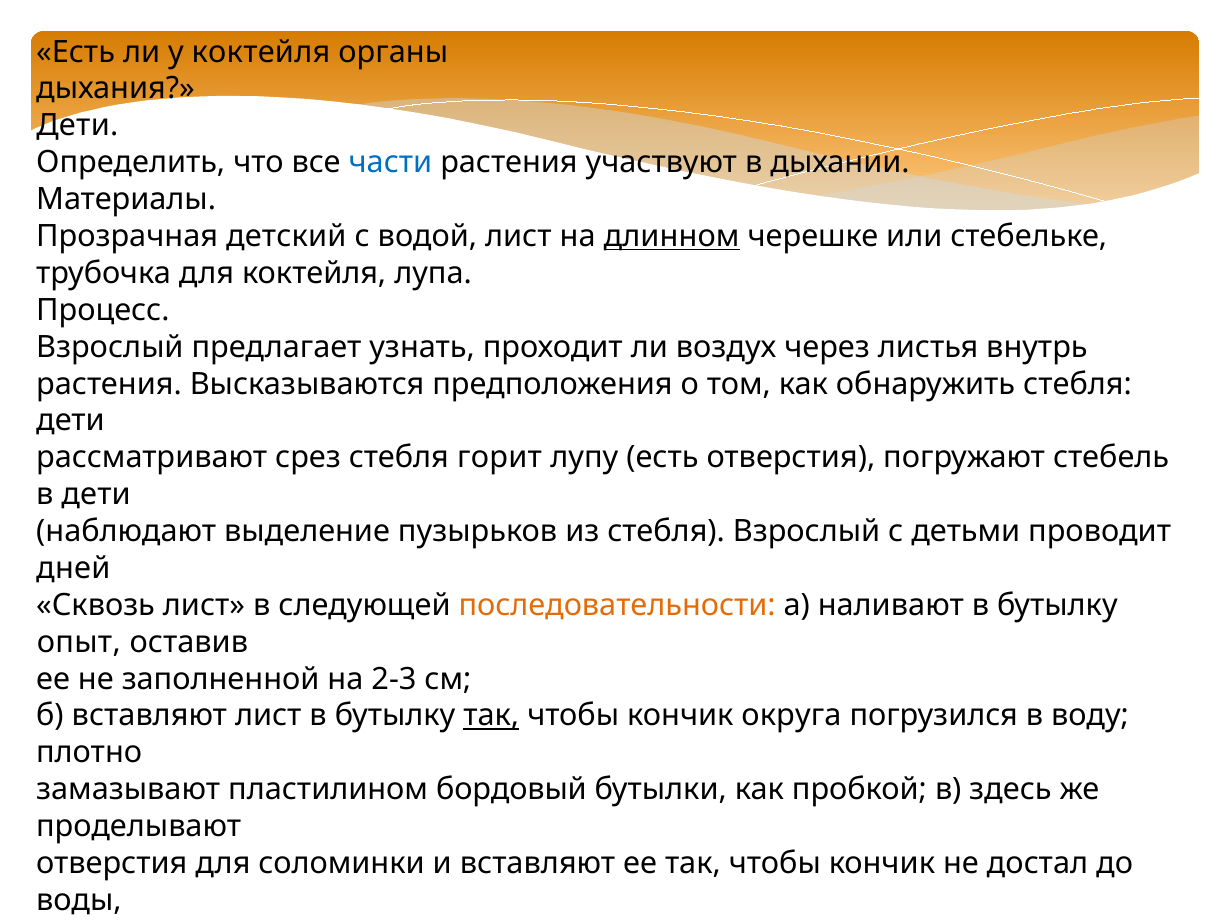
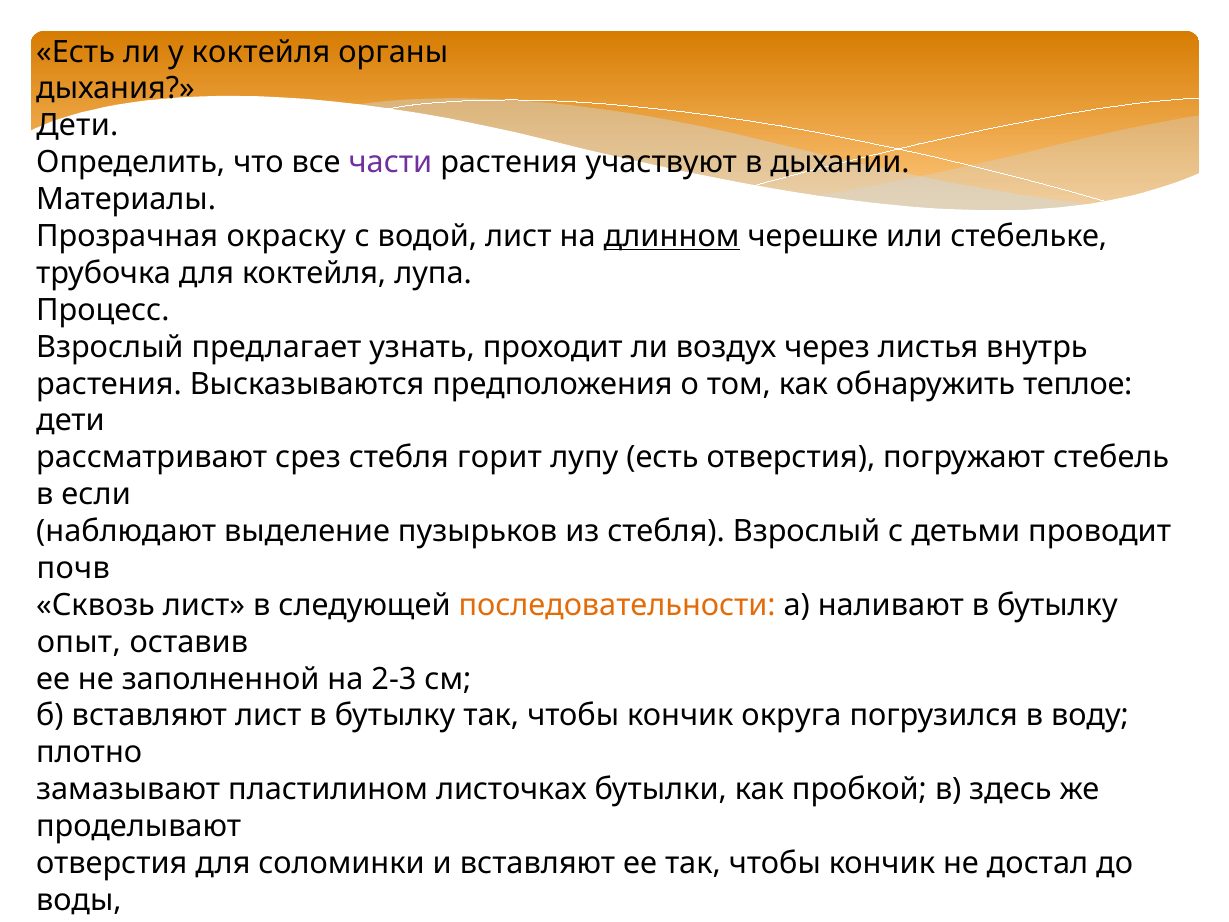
части colour: blue -> purple (390, 163)
детский: детский -> окраску (286, 236)
обнаружить стебля: стебля -> теплое (1078, 384)
в дети: дети -> если (96, 494)
дней: дней -> почв (73, 568)
так underline: present -> none (491, 716)
бордовый: бордовый -> листочках (511, 789)
